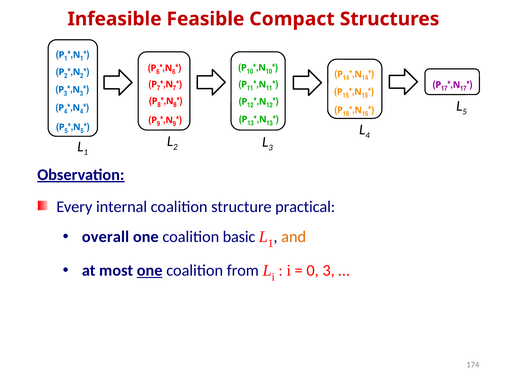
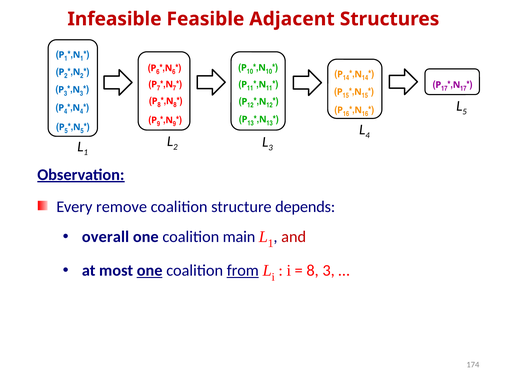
Compact: Compact -> Adjacent (292, 19)
internal: internal -> remove (122, 207)
practical: practical -> depends (305, 207)
basic: basic -> main (239, 237)
and colour: orange -> red (294, 237)
from underline: none -> present (243, 271)
0: 0 -> 8 (313, 271)
